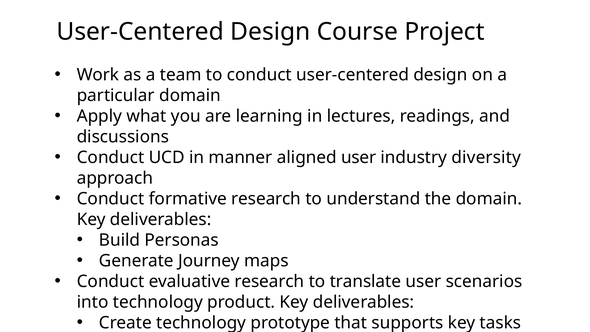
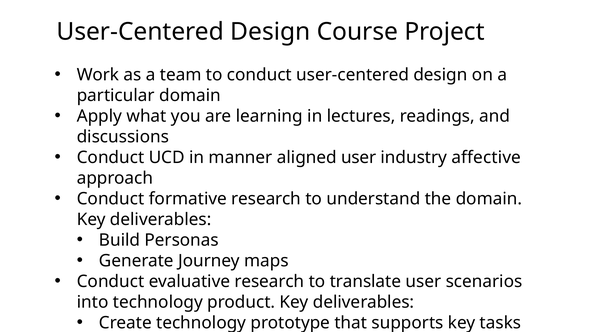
diversity: diversity -> affective (486, 157)
